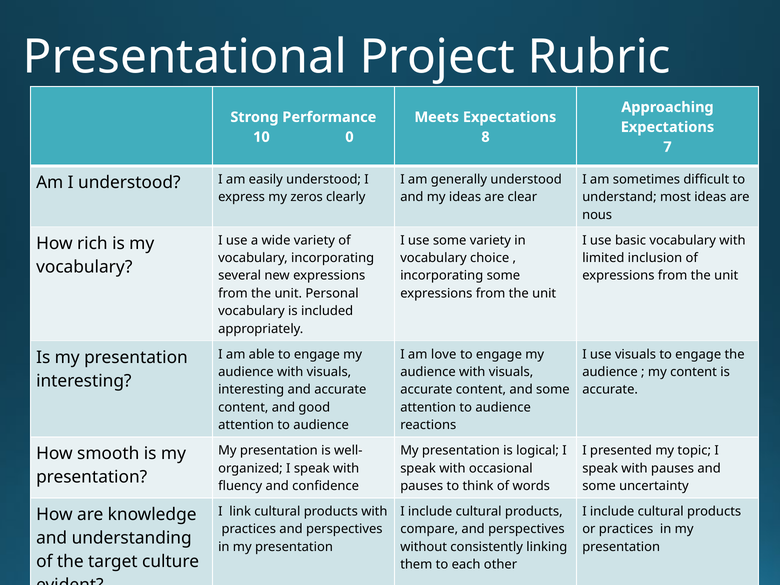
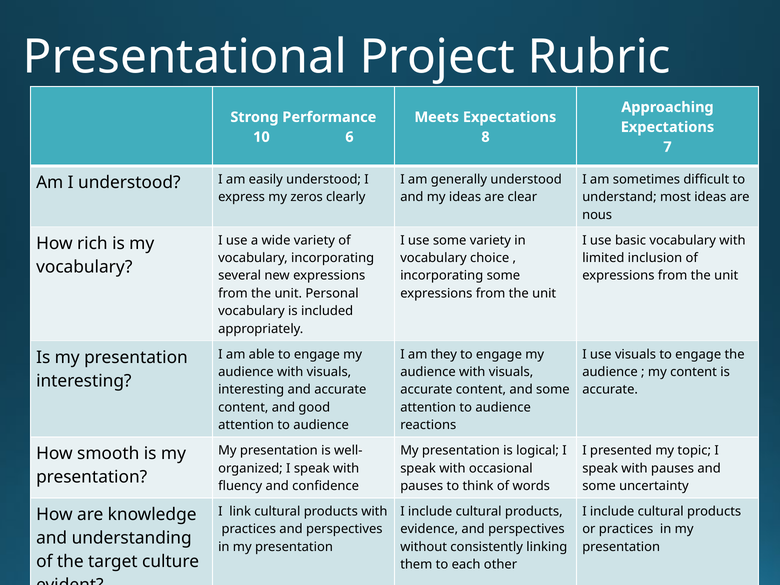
0: 0 -> 6 (349, 137)
love: love -> they (444, 354)
compare: compare -> evidence (429, 529)
